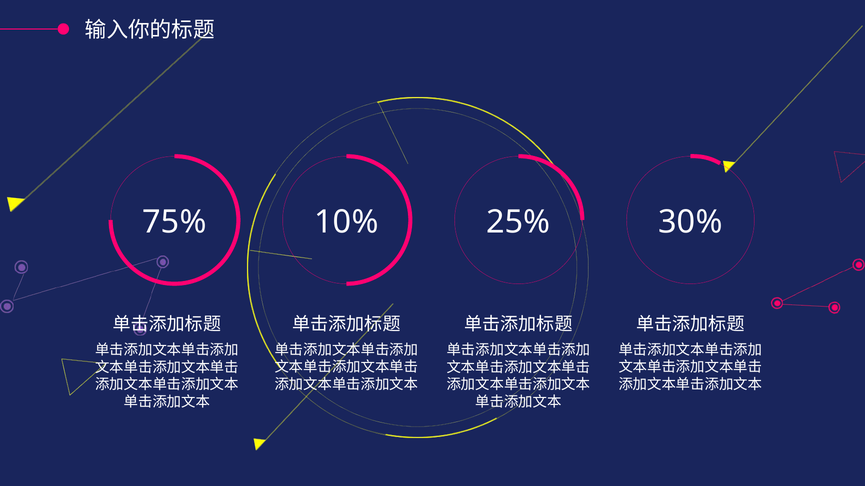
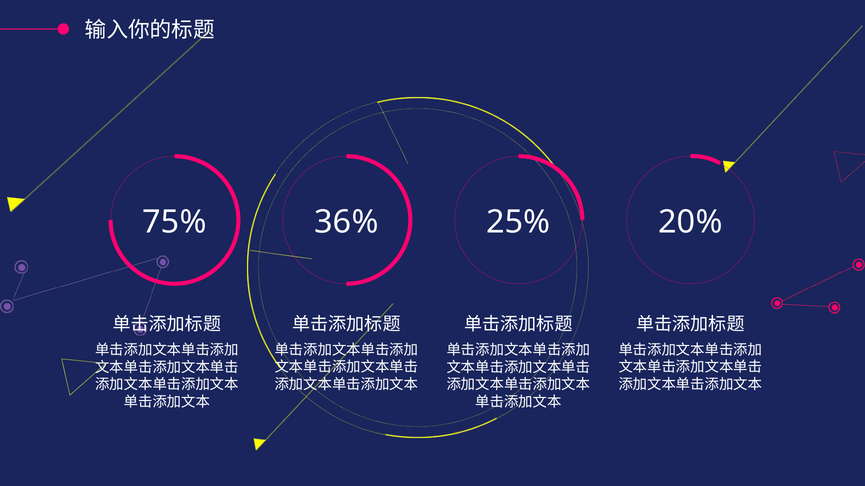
10%: 10% -> 36% (346, 223)
30%: 30% -> 20% (690, 223)
